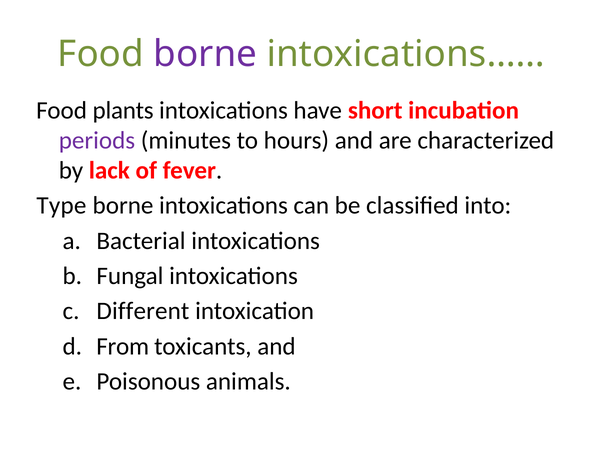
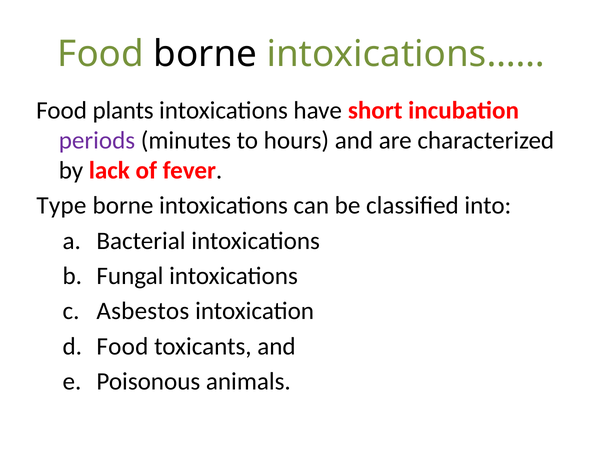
borne colour: purple -> black (205, 54)
Different: Different -> Asbestos (143, 311)
From: From -> Food (122, 347)
